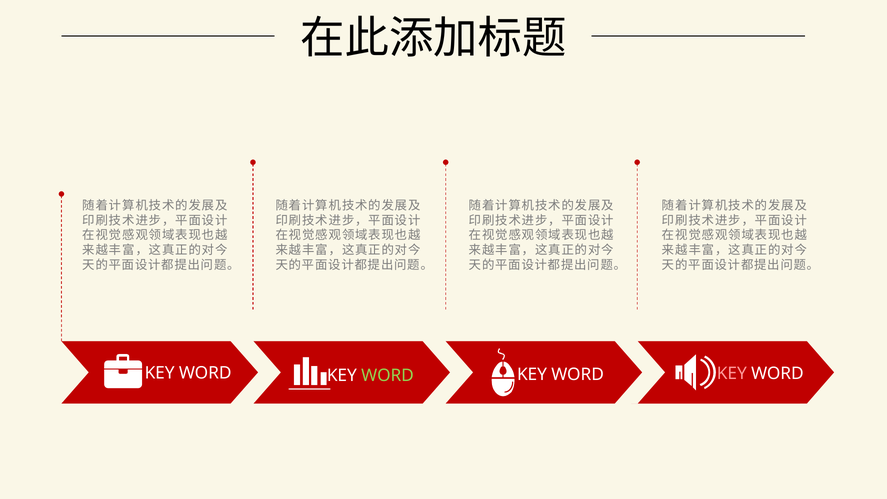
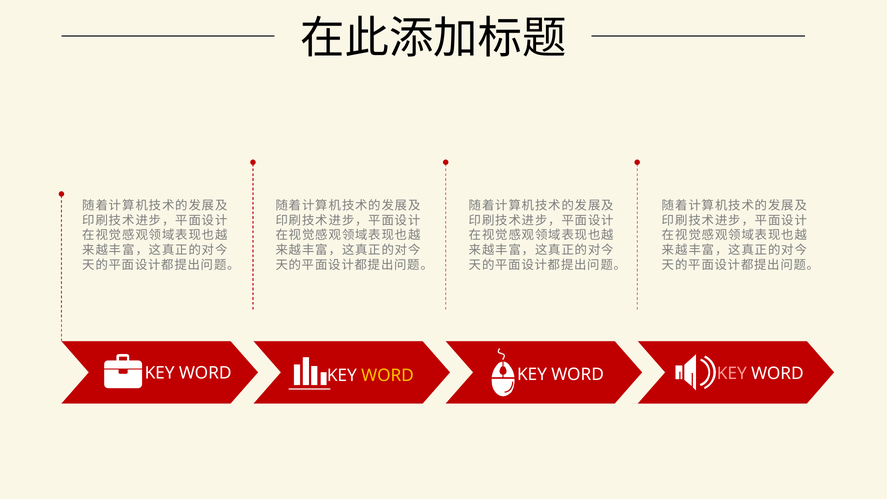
WORD colour: light green -> yellow (388, 375)
